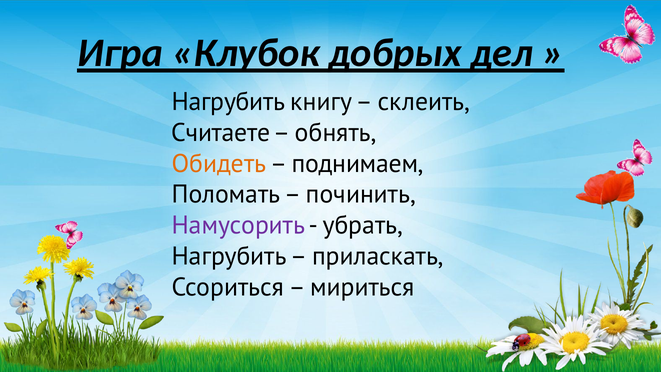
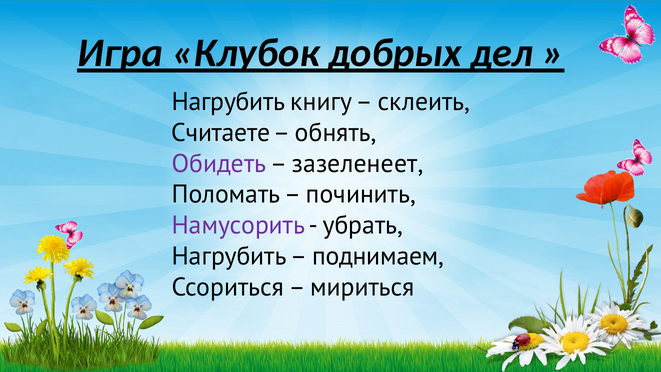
Обидеть colour: orange -> purple (219, 163)
поднимаем: поднимаем -> зазеленеет (358, 163)
приласкать: приласкать -> поднимаем (378, 256)
